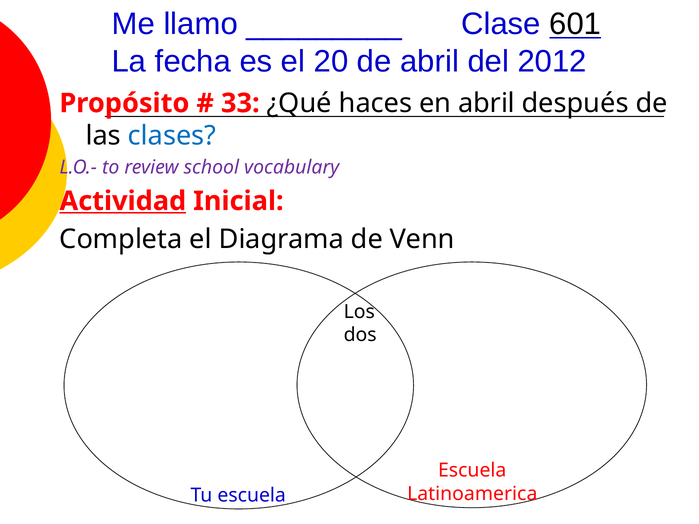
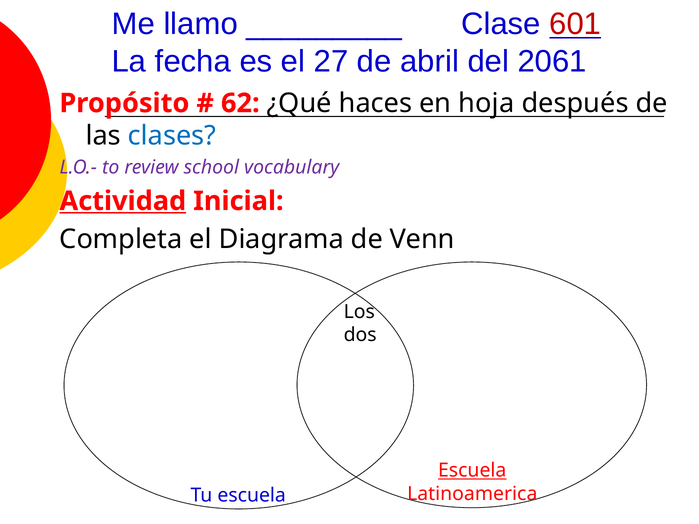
601 colour: black -> red (575, 24)
20: 20 -> 27 (331, 62)
2012: 2012 -> 2061 (552, 62)
33: 33 -> 62 (240, 103)
en abril: abril -> hoja (486, 103)
Escuela underline: none -> present (472, 471)
